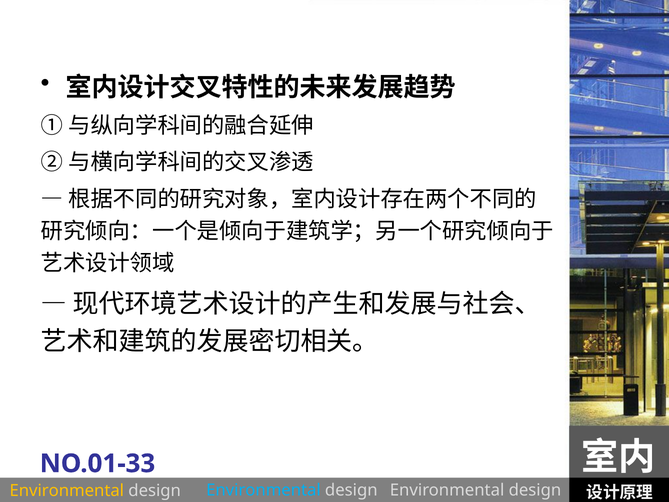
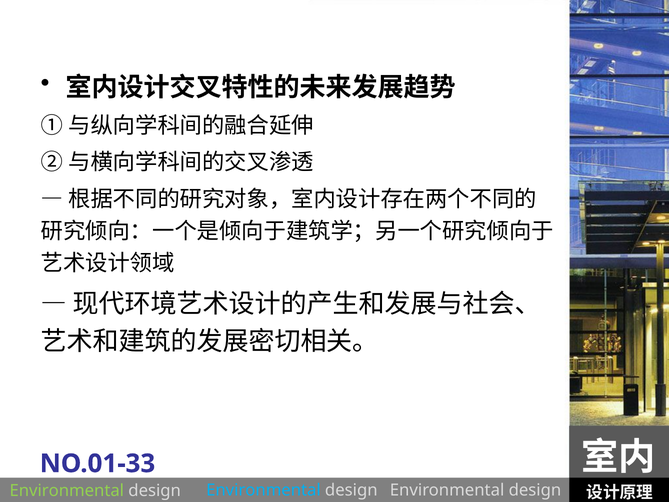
Environmental colour: yellow -> light green (67, 490)
